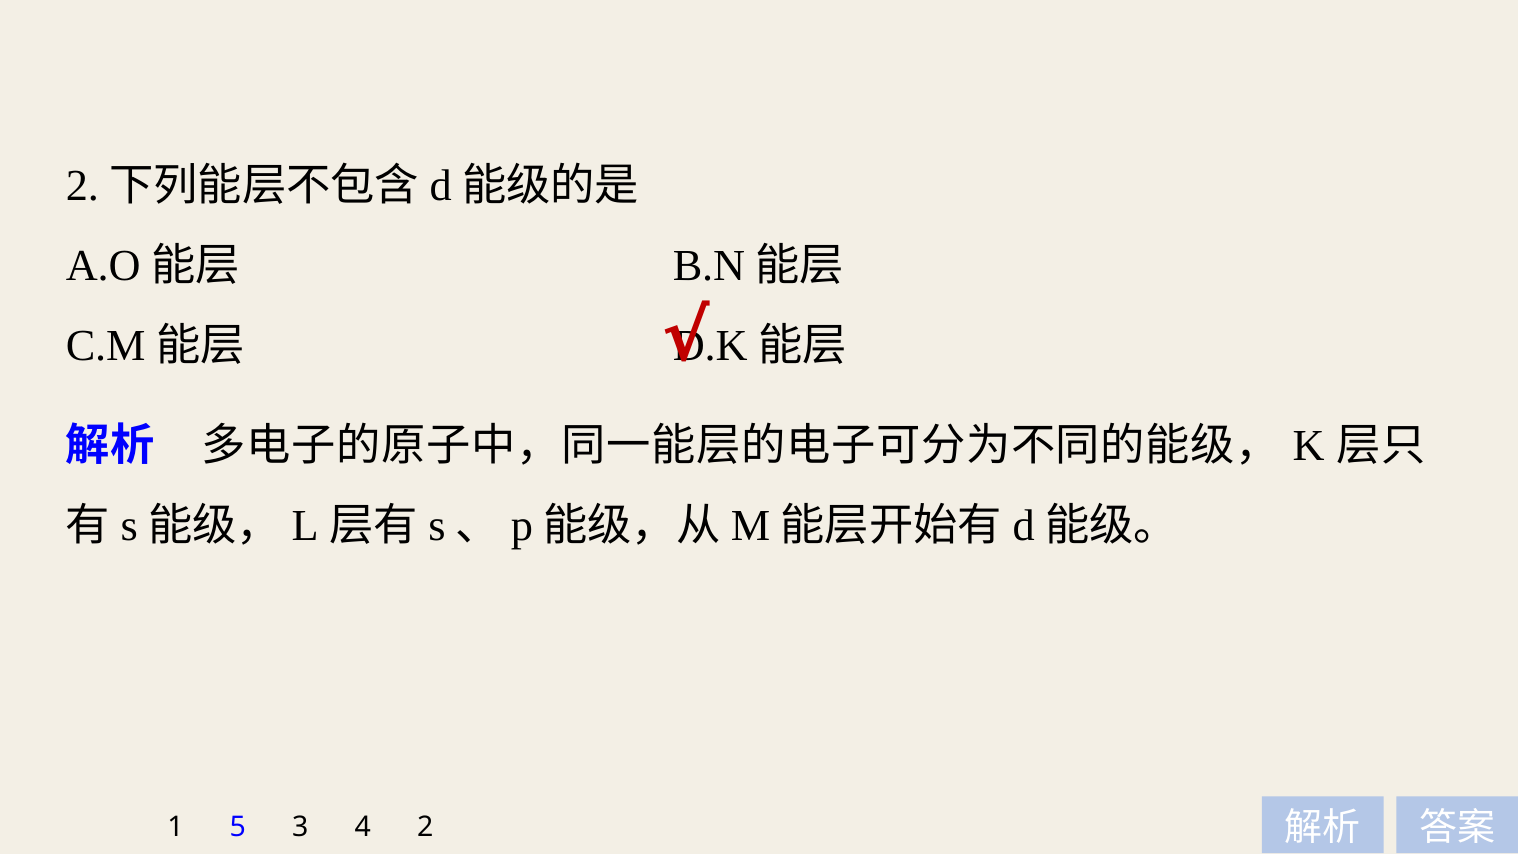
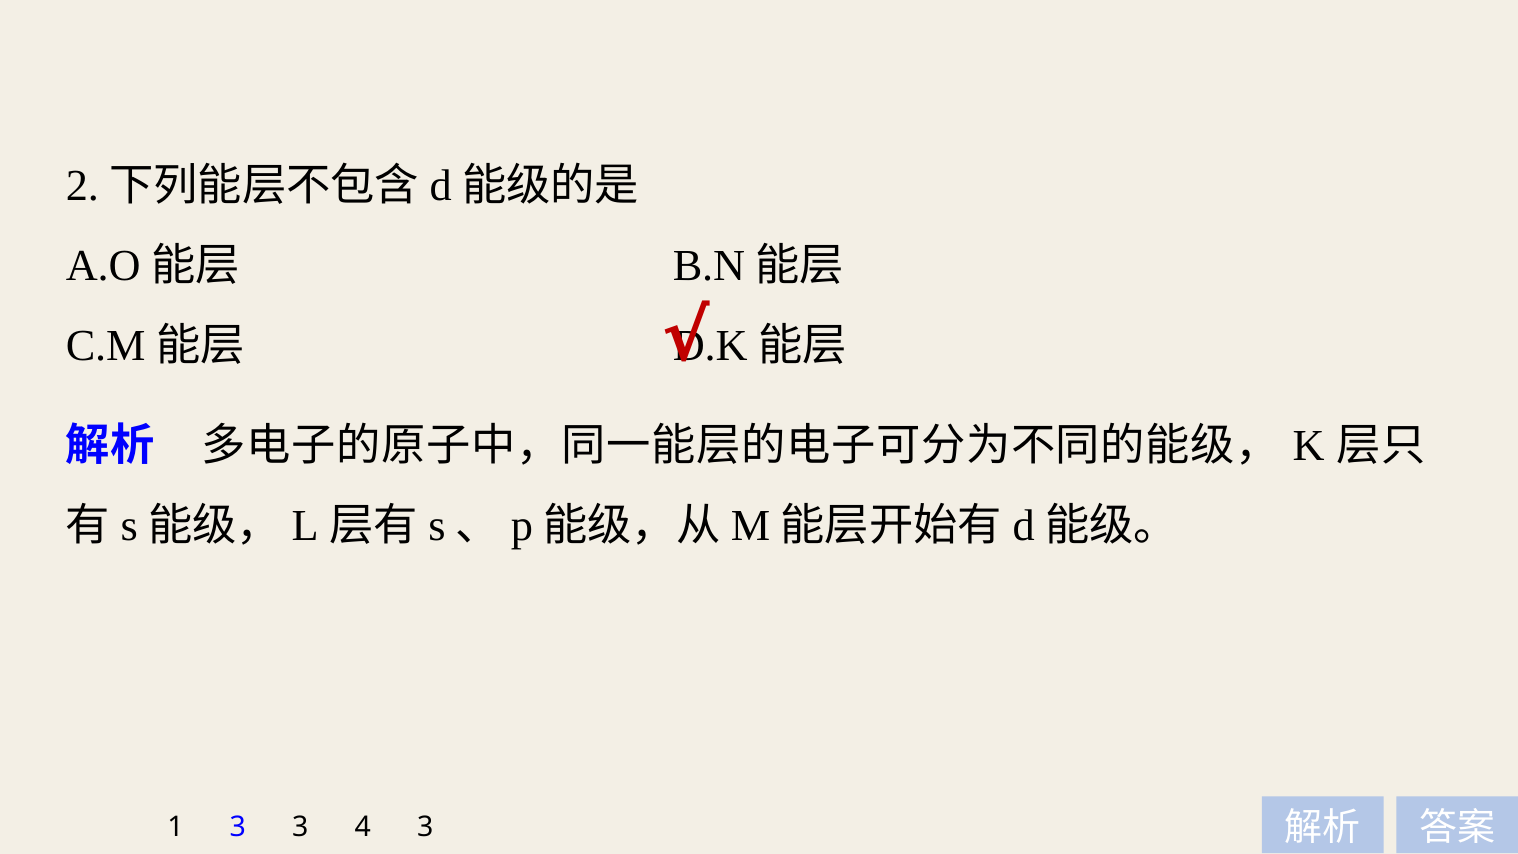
1 5: 5 -> 3 (238, 827)
4 2: 2 -> 3 (425, 827)
